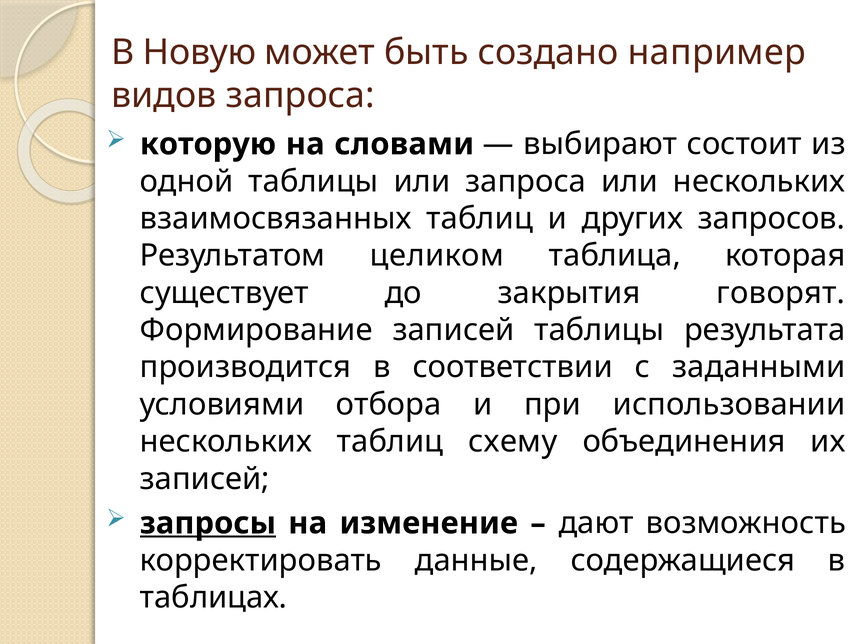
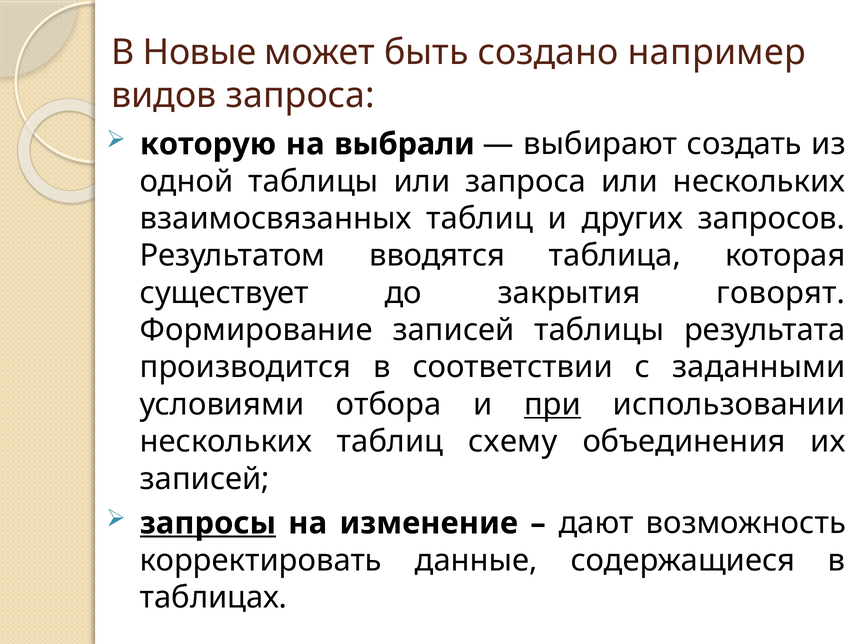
Новую: Новую -> Новые (200, 52)
словами: словами -> выбрали (404, 144)
состоит: состоит -> создать (744, 144)
целиком: целиком -> вводятся (437, 255)
при underline: none -> present (553, 404)
